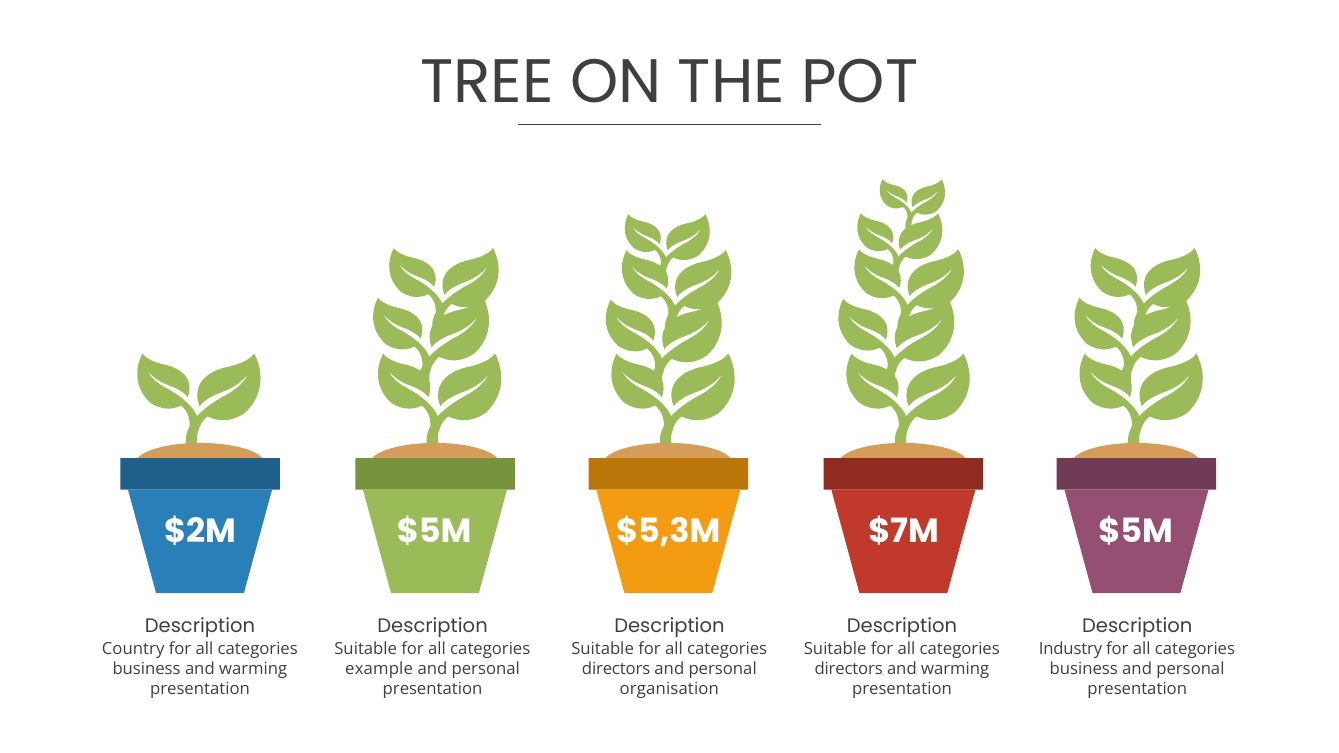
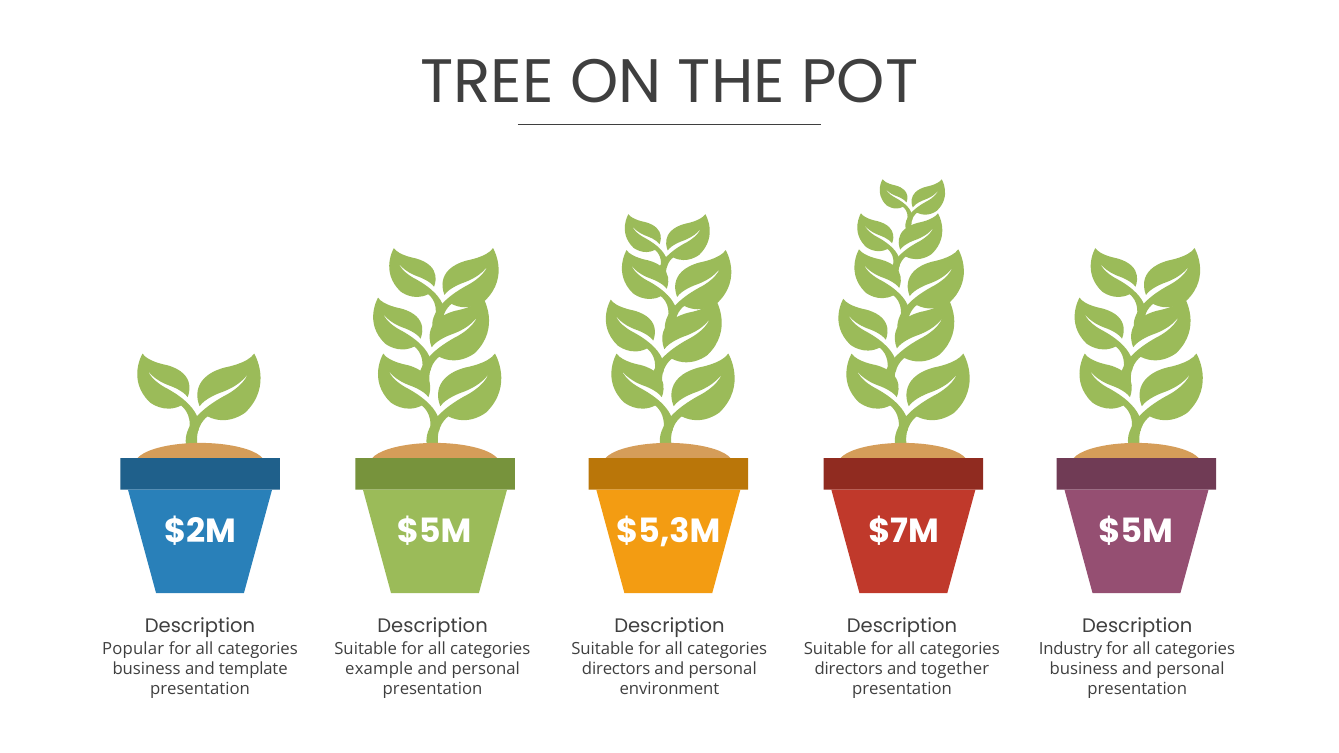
Country: Country -> Popular (133, 649)
business and warming: warming -> template (253, 669)
warming: warming -> together (955, 670)
organisation: organisation -> environment (669, 690)
